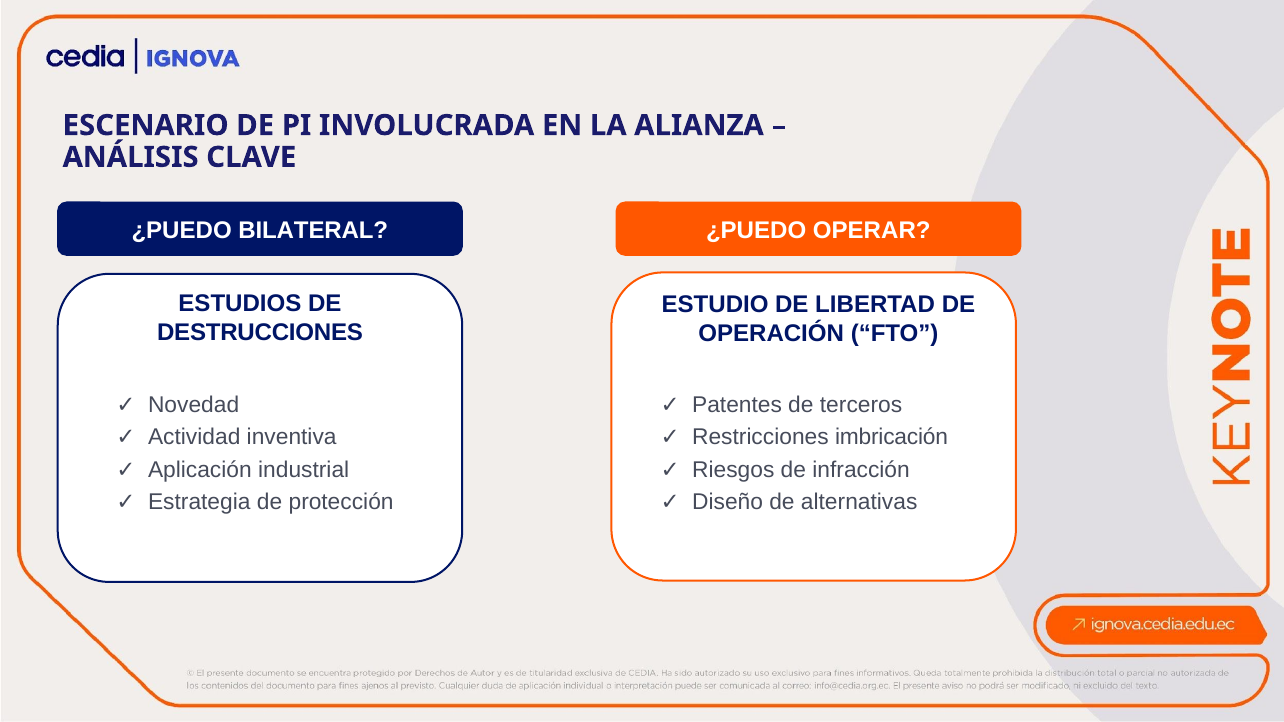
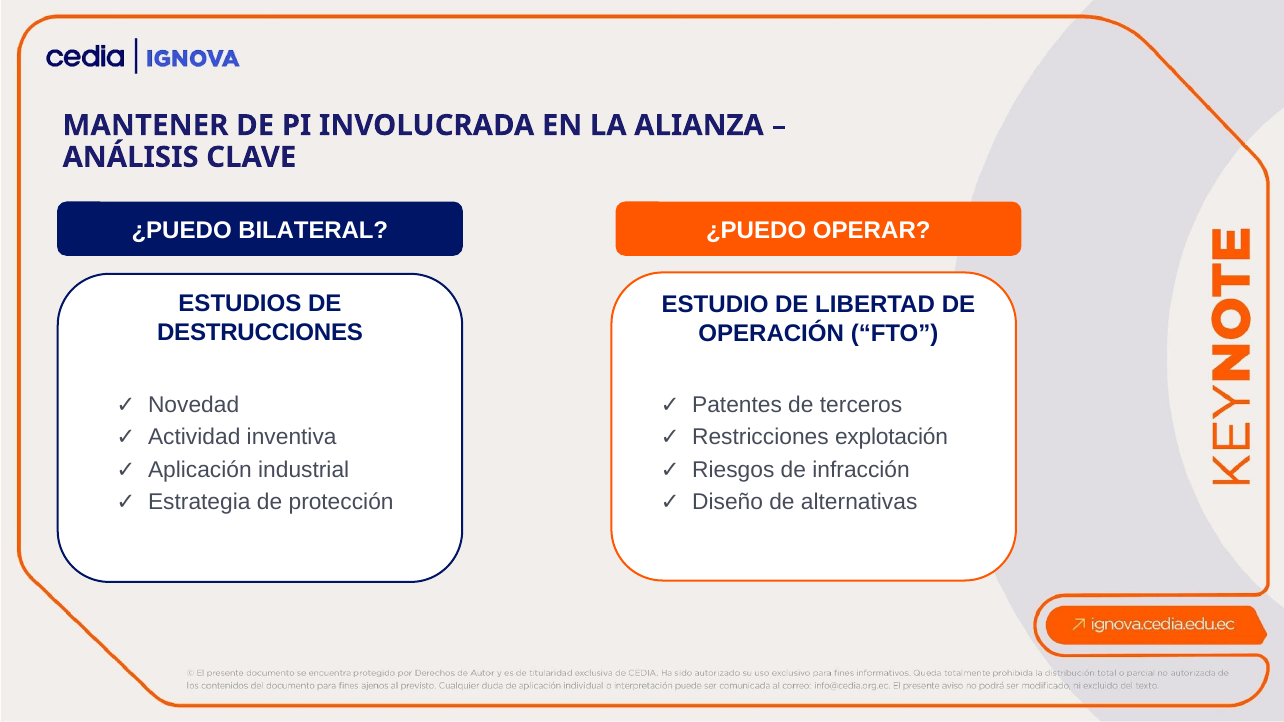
ESCENARIO: ESCENARIO -> MANTENER (146, 125)
imbricación: imbricación -> explotación (891, 437)
